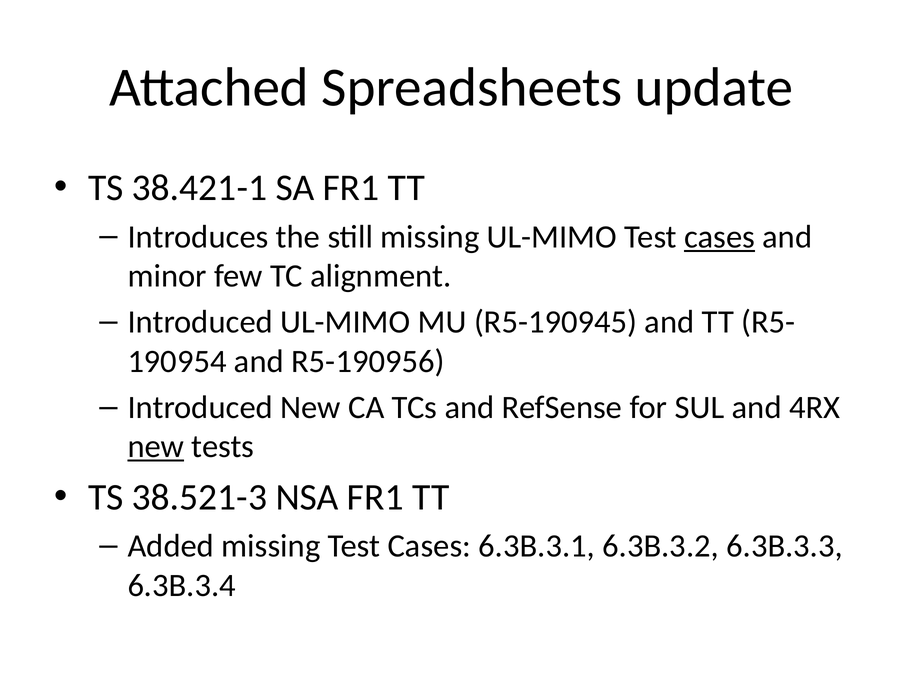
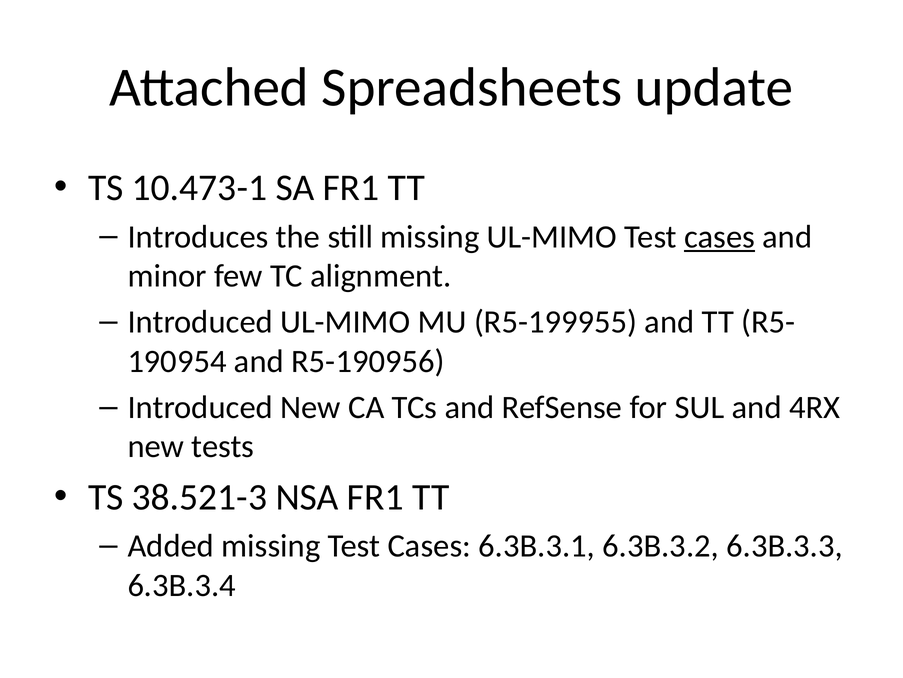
38.421-1: 38.421-1 -> 10.473-1 (199, 188)
R5-190945: R5-190945 -> R5-199955 (556, 322)
new underline: present -> none (156, 446)
